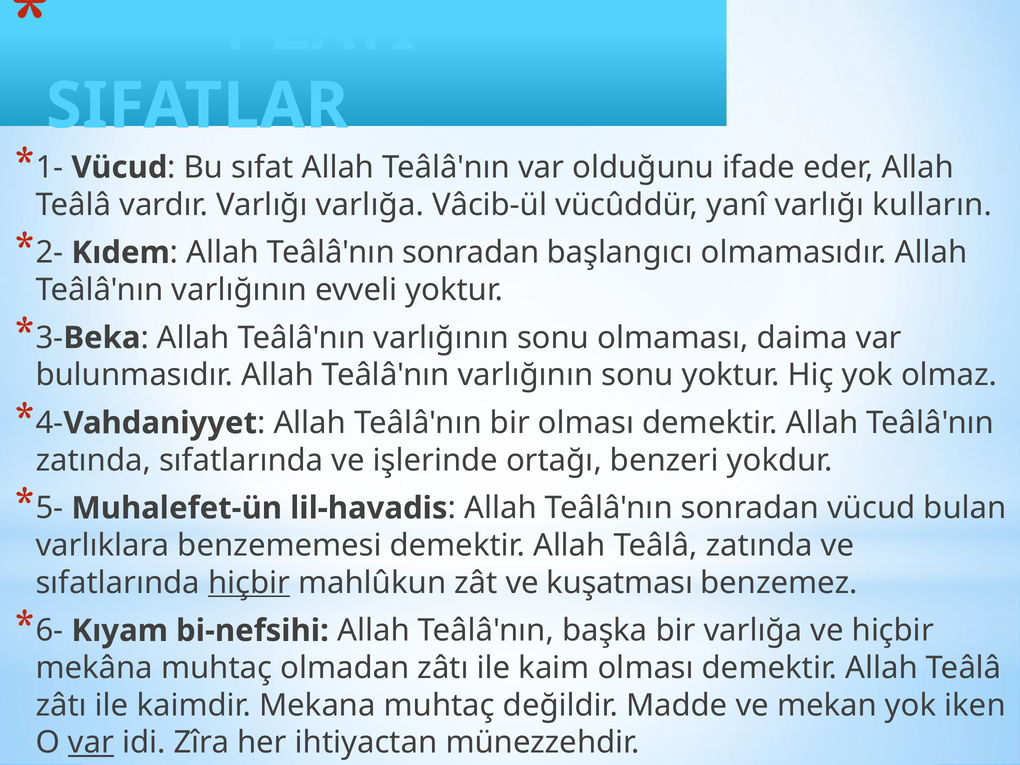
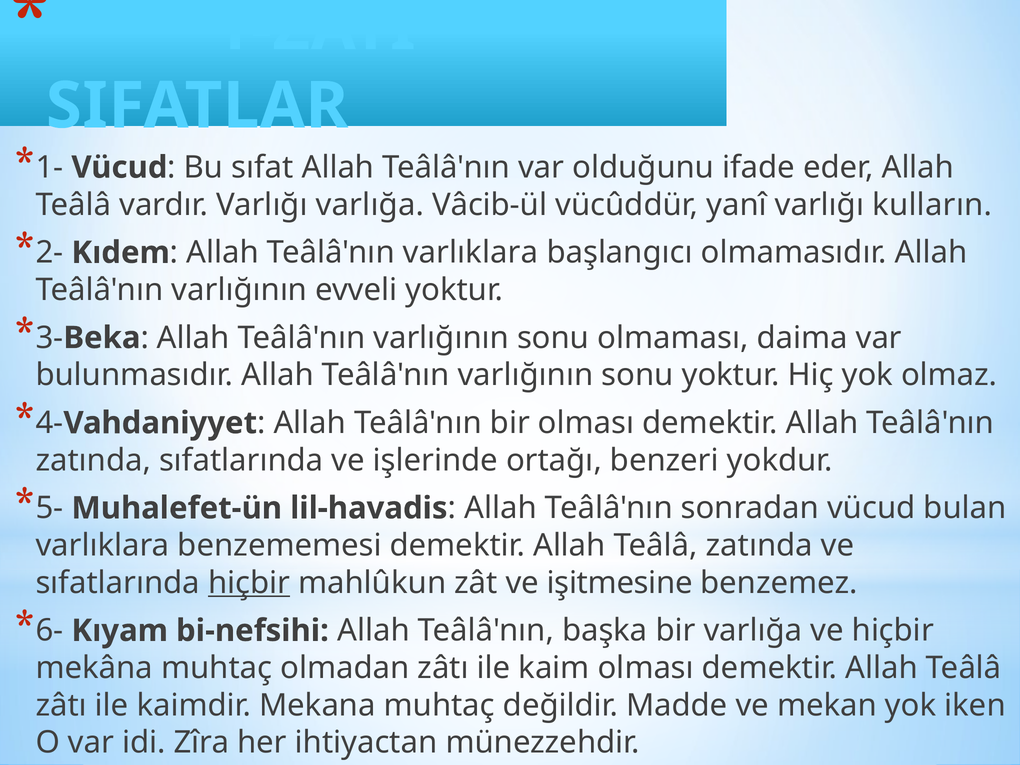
sonradan: sonradan -> varlıklara (471, 253)
kuşatması: kuşatması -> işitmesine (620, 583)
var underline: present -> none (91, 743)
